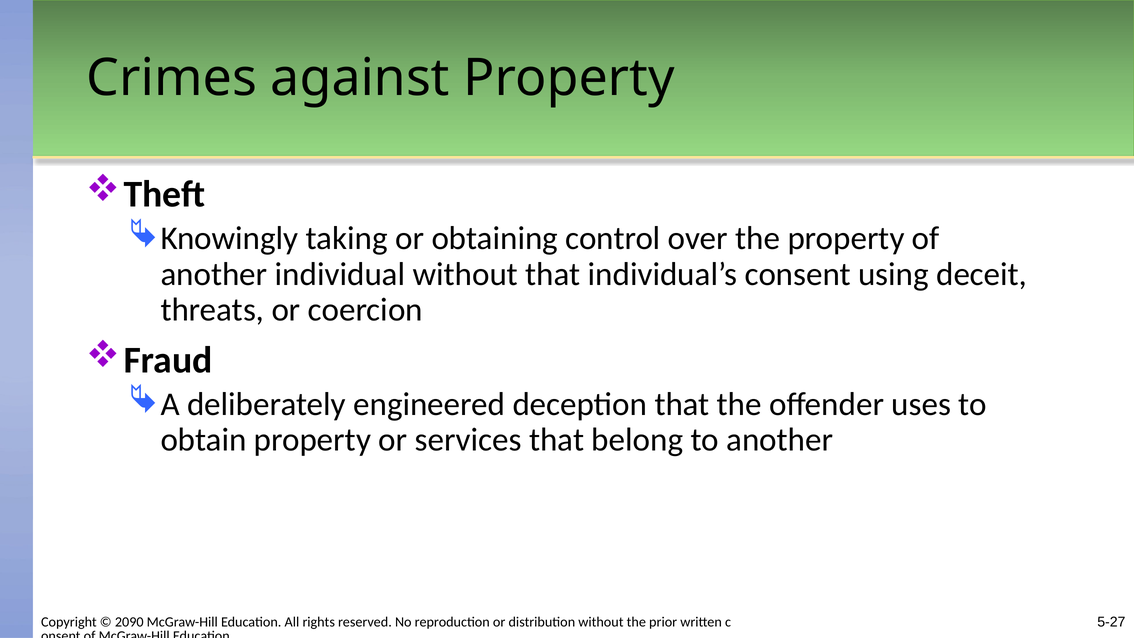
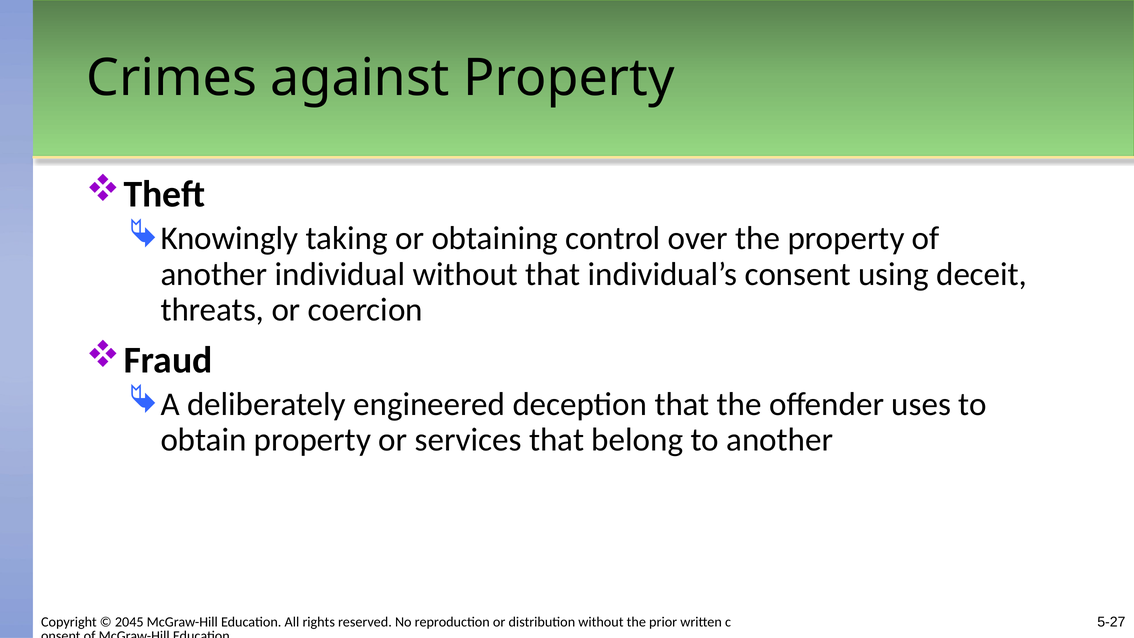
2090: 2090 -> 2045 (129, 622)
